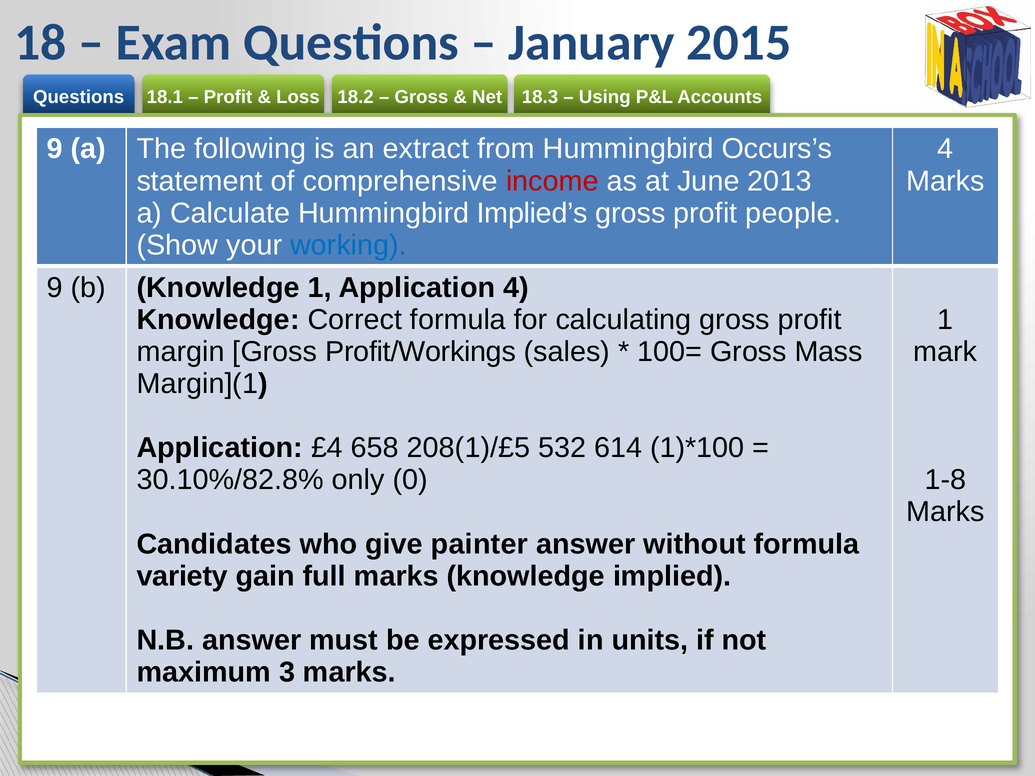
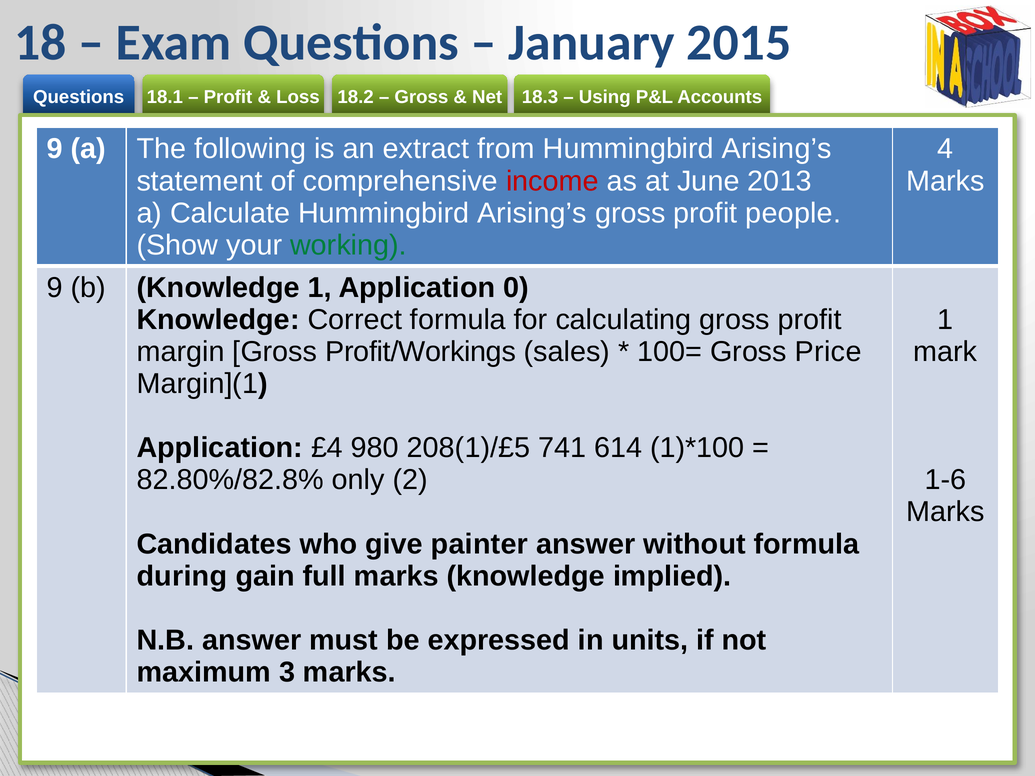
from Hummingbird Occurs’s: Occurs’s -> Arising’s (777, 149)
Calculate Hummingbird Implied’s: Implied’s -> Arising’s (532, 213)
working colour: blue -> green (349, 245)
Application 4: 4 -> 0 (516, 288)
Mass: Mass -> Price (828, 352)
658: 658 -> 980 (375, 448)
532: 532 -> 741 (562, 448)
30.10%/82.8%: 30.10%/82.8% -> 82.80%/82.8% (230, 480)
0: 0 -> 2 (410, 480)
1-8: 1-8 -> 1-6 (945, 480)
variety: variety -> during (182, 576)
